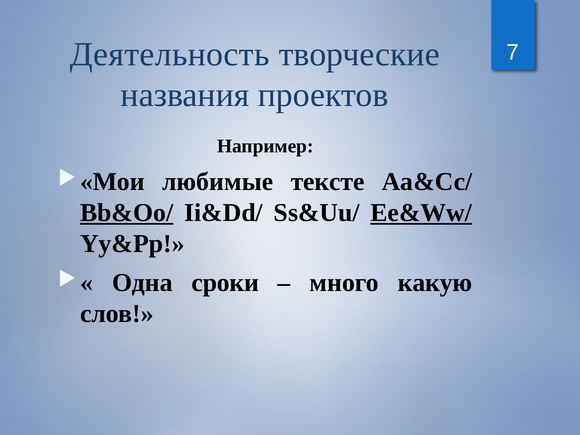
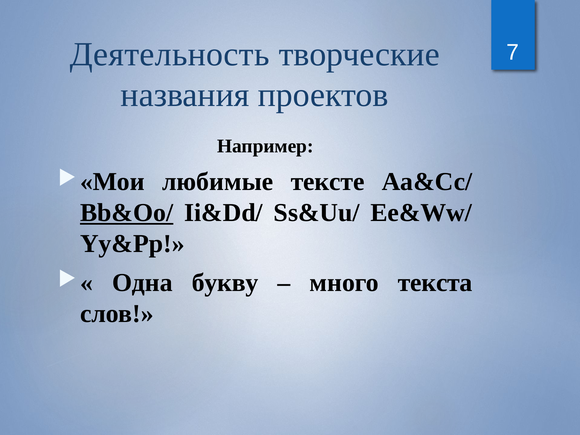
Ee&Ww/ underline: present -> none (421, 213)
сроки: сроки -> букву (225, 283)
какую: какую -> текста (435, 283)
